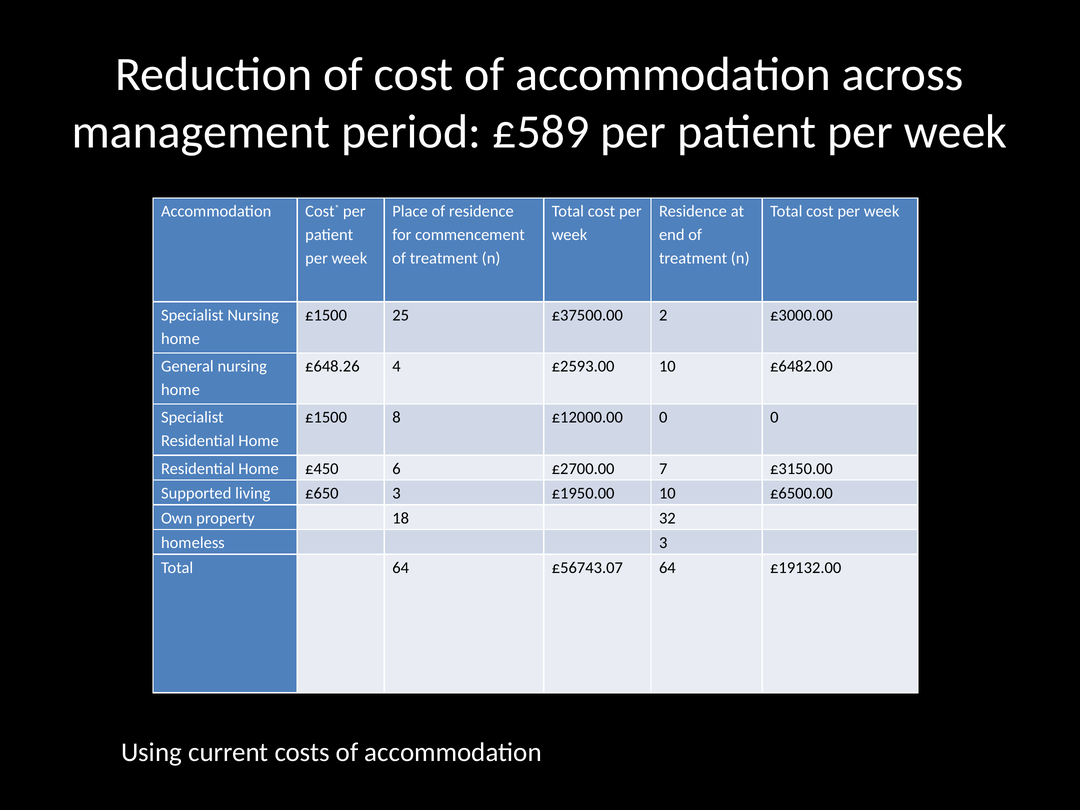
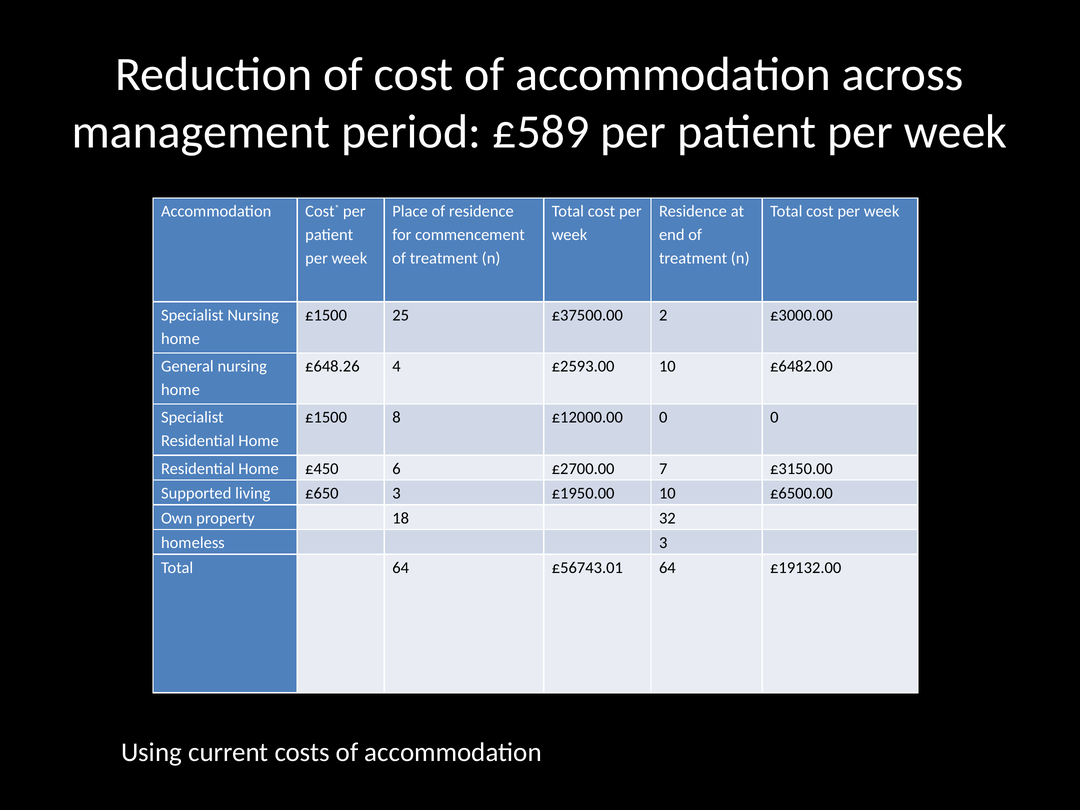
£56743.07: £56743.07 -> £56743.01 (587, 568)
